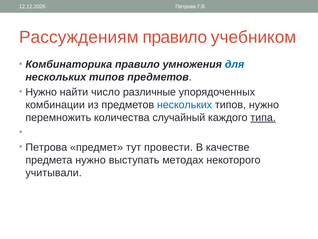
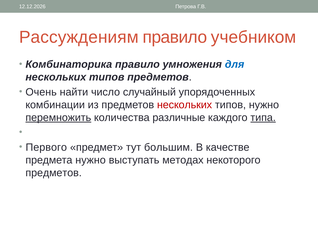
Нужно: Нужно -> Очень (41, 92)
различные: различные -> случайный (149, 92)
нескольких colour: blue -> red (185, 105)
перемножить underline: none -> present (58, 117)
случайный: случайный -> различные (179, 117)
Петрова: Петрова -> Первого (46, 147)
провести: провести -> большим (168, 147)
учитывали: учитывали -> предметов (54, 172)
